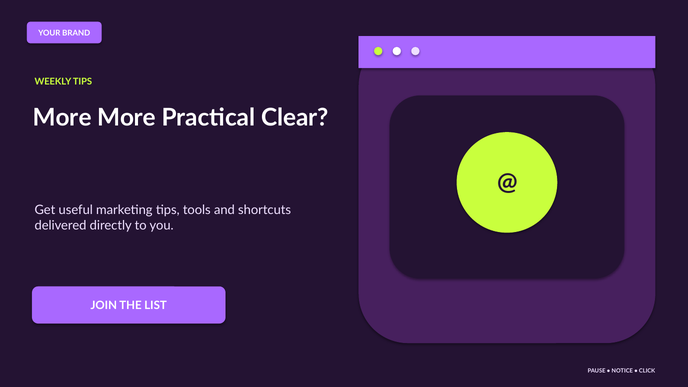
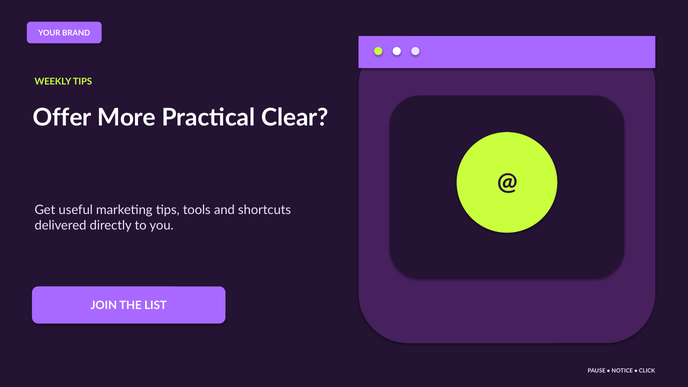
More: More -> Offer (62, 118)
